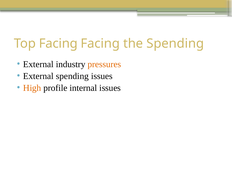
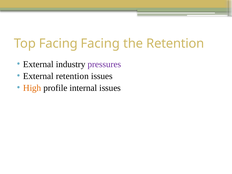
the Spending: Spending -> Retention (175, 43)
pressures colour: orange -> purple (104, 64)
External spending: spending -> retention (72, 76)
